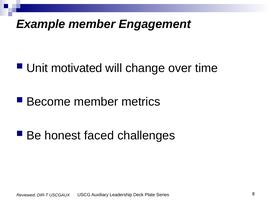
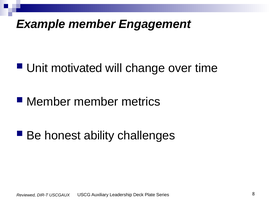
Become: Become -> Member (49, 102)
faced: faced -> ability (99, 136)
